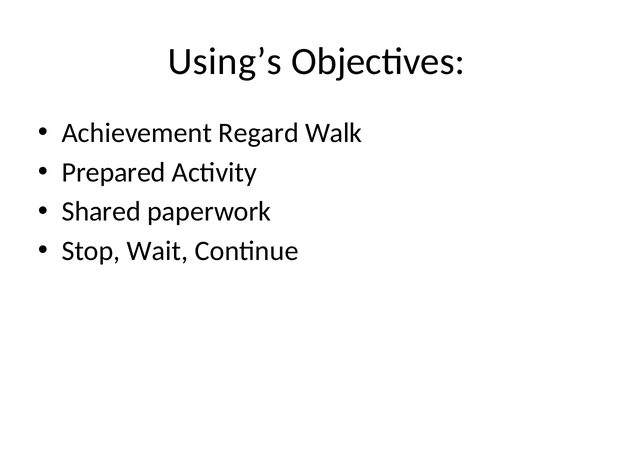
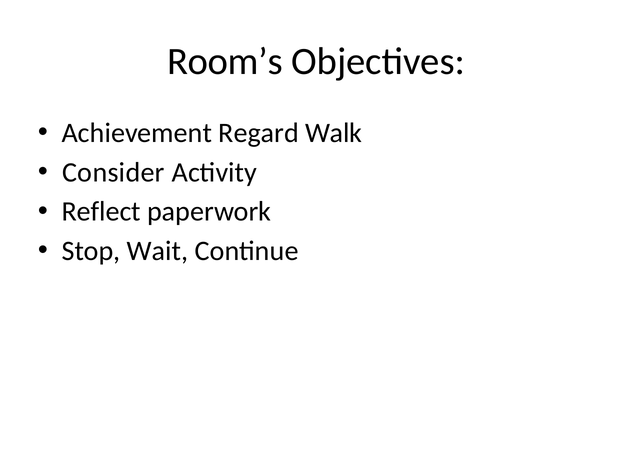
Using’s: Using’s -> Room’s (225, 61)
Prepared: Prepared -> Consider (113, 172)
Shared: Shared -> Reflect (101, 212)
